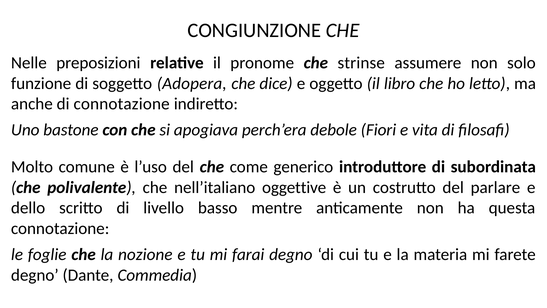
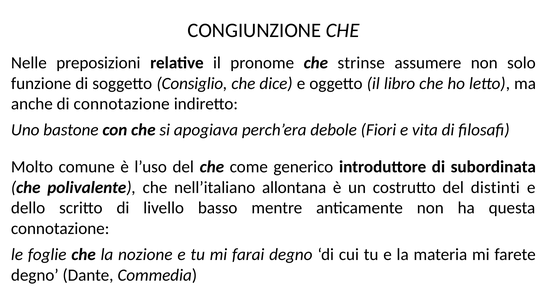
Adopera: Adopera -> Consiglio (192, 83)
oggettive: oggettive -> allontana (294, 187)
parlare: parlare -> distinti (495, 187)
